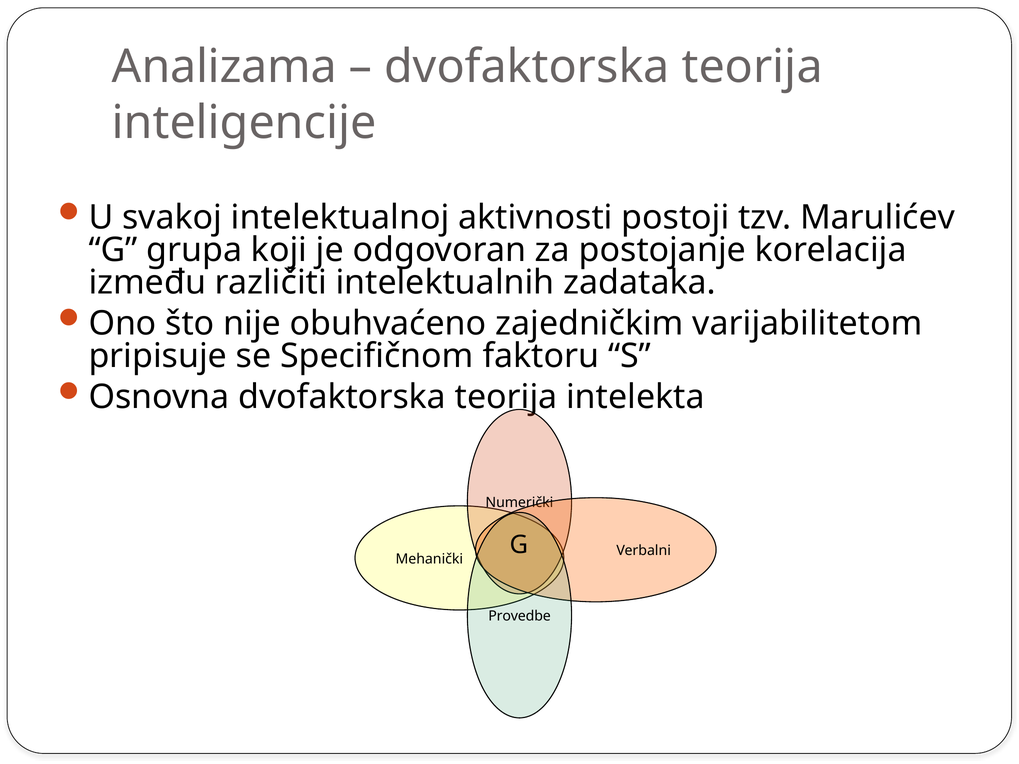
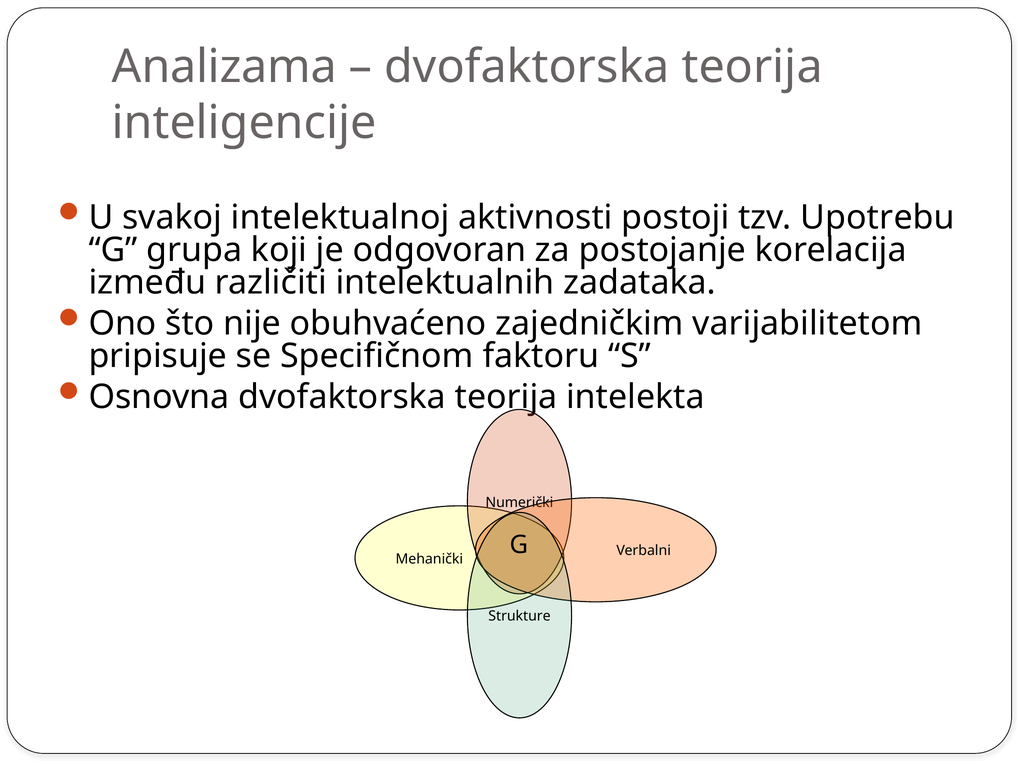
Marulićev: Marulićev -> Upotrebu (878, 217)
Provedbe: Provedbe -> Strukture (519, 616)
